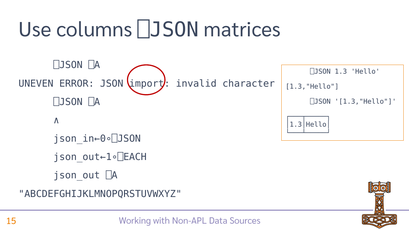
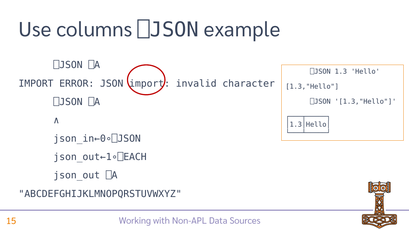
matrices: matrices -> example (242, 30)
UNEVEN: UNEVEN -> IMPORT (36, 84)
